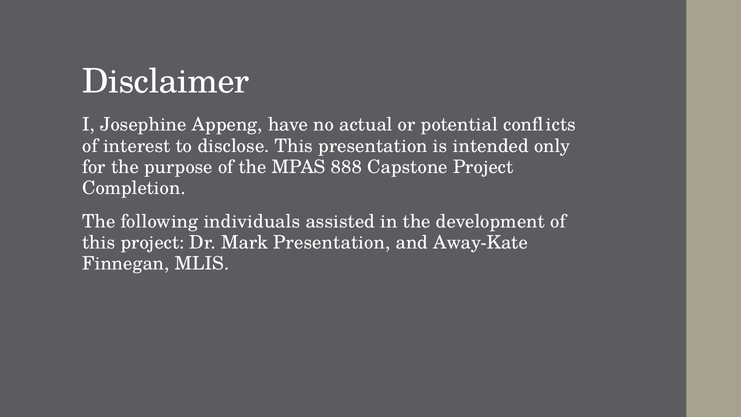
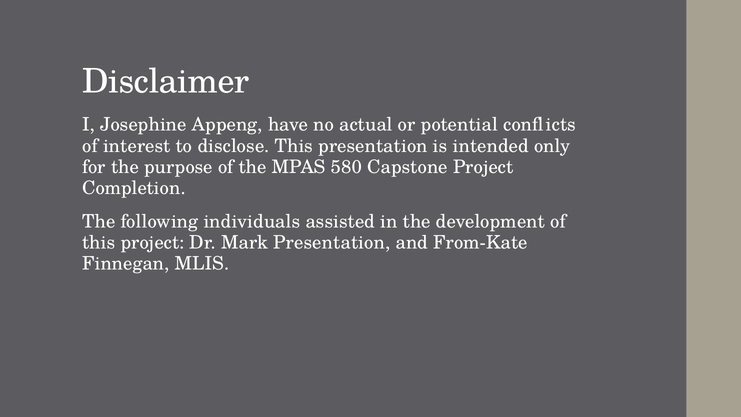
888: 888 -> 580 (346, 167)
Away-Kate: Away-Kate -> From-Kate (481, 243)
